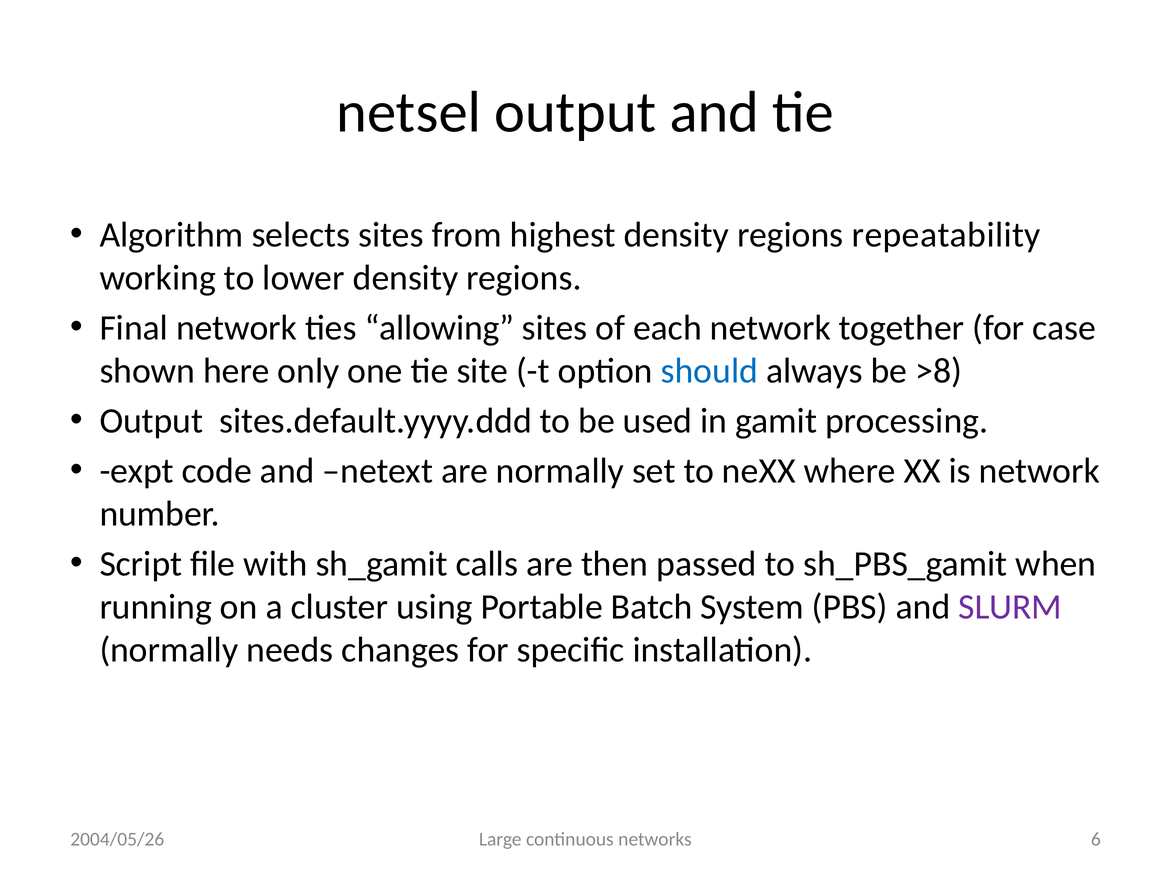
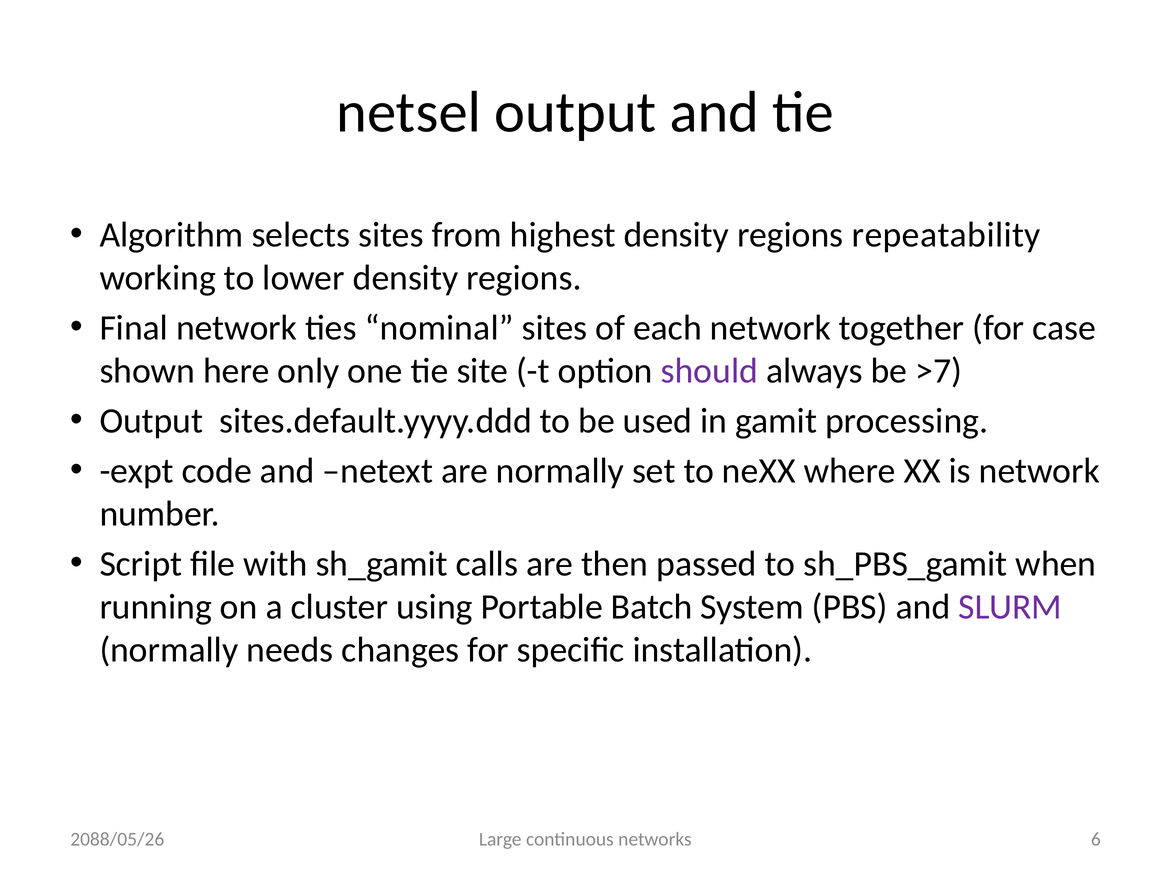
allowing: allowing -> nominal (439, 328)
should colour: blue -> purple (709, 370)
>8: >8 -> >7 (939, 370)
2004/05/26: 2004/05/26 -> 2088/05/26 (117, 839)
